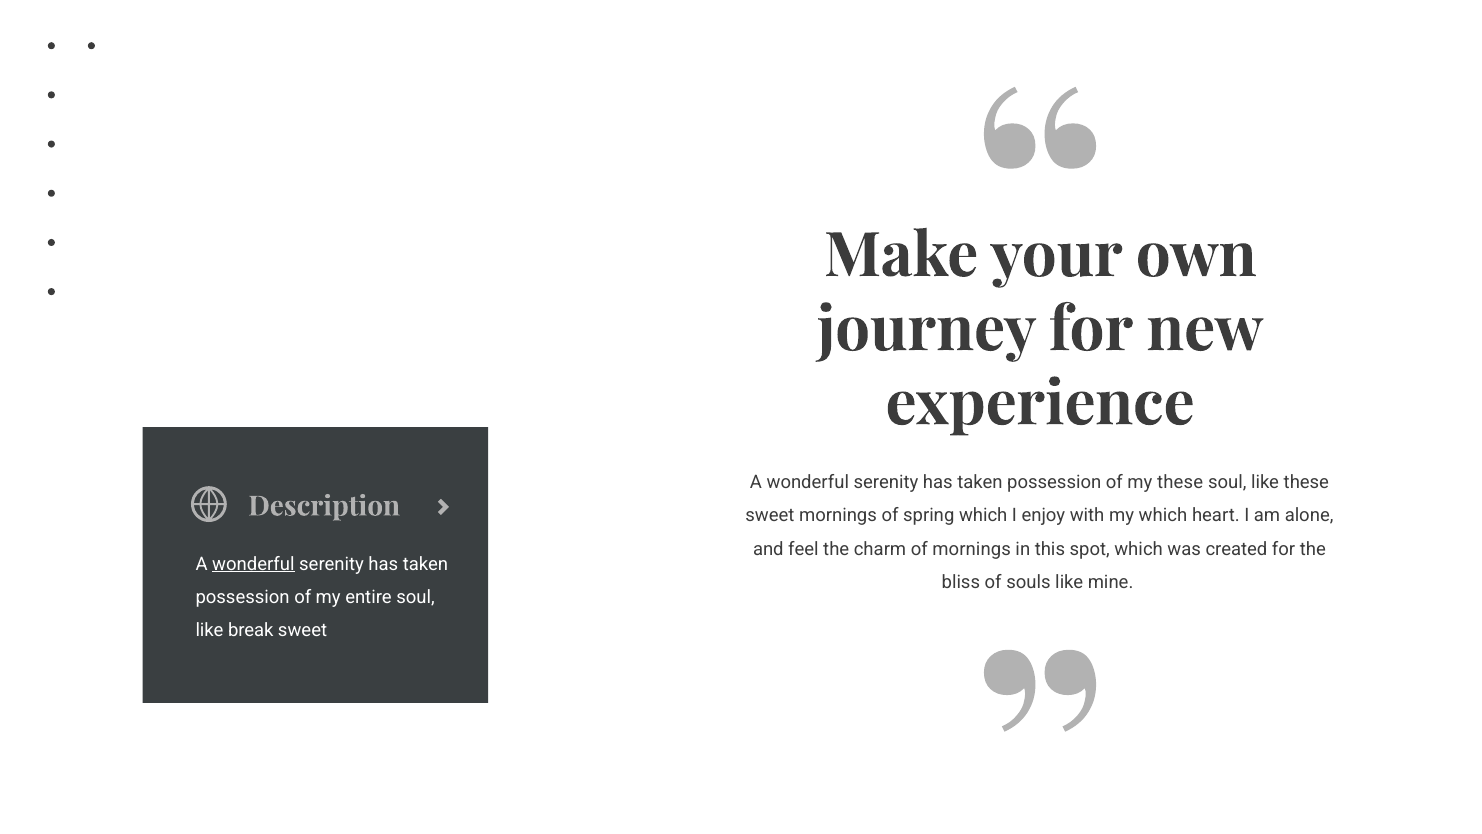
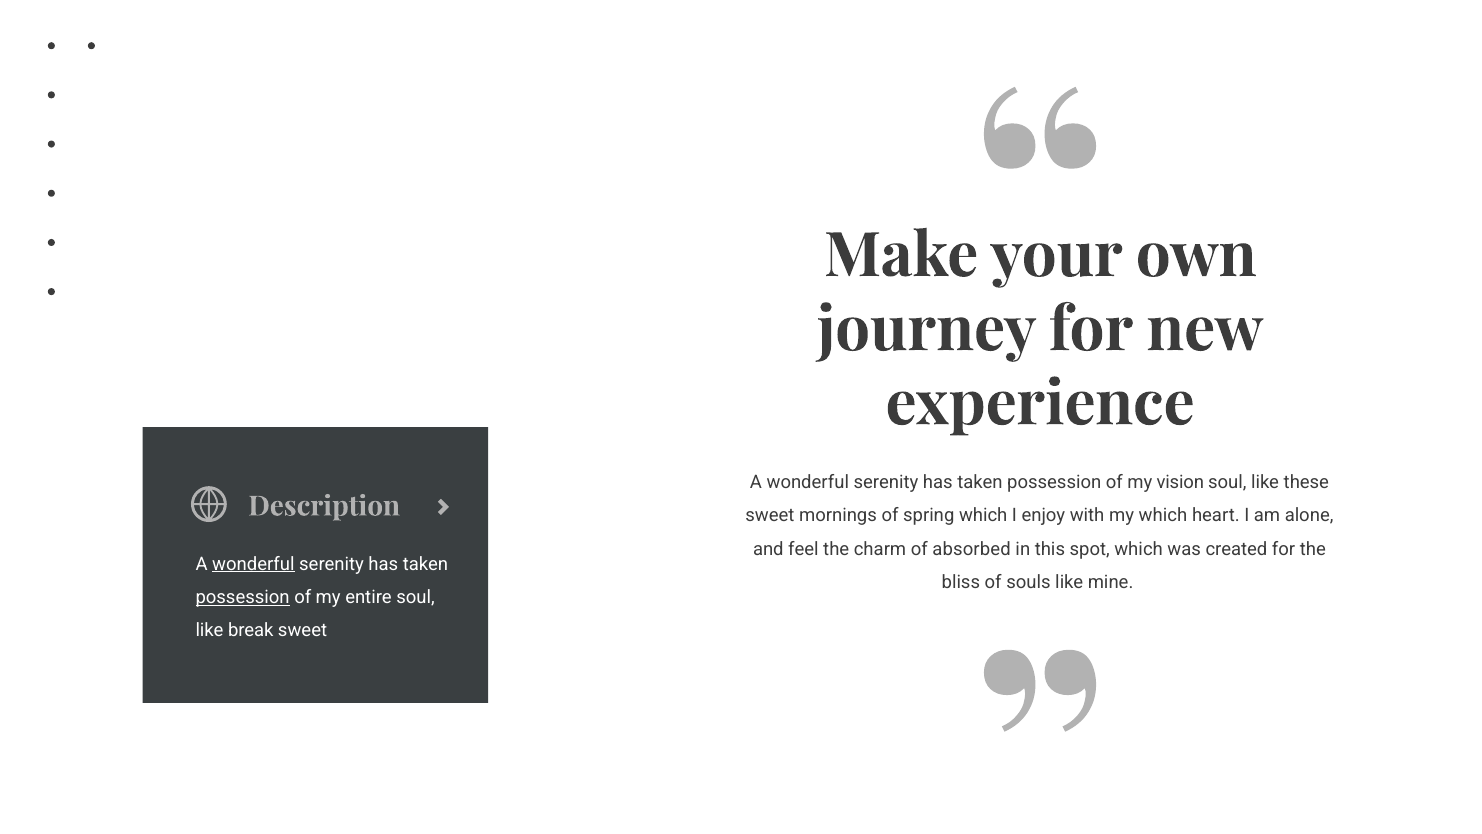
my these: these -> vision (1180, 482)
of mornings: mornings -> absorbed (972, 549)
possession underline: none -> present (243, 597)
